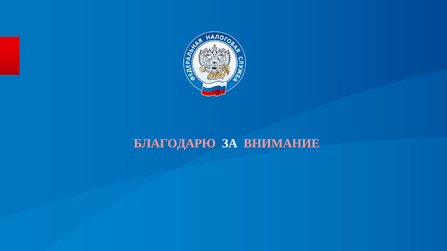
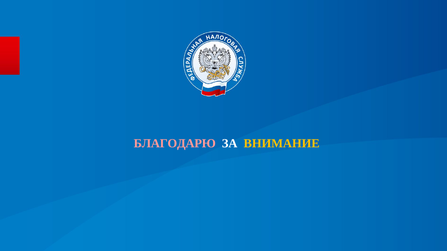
ВНИМАНИЕ colour: pink -> yellow (282, 144)
